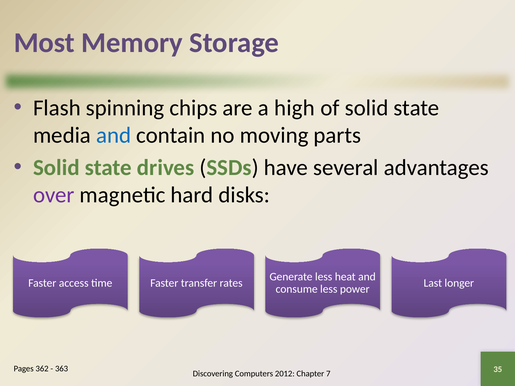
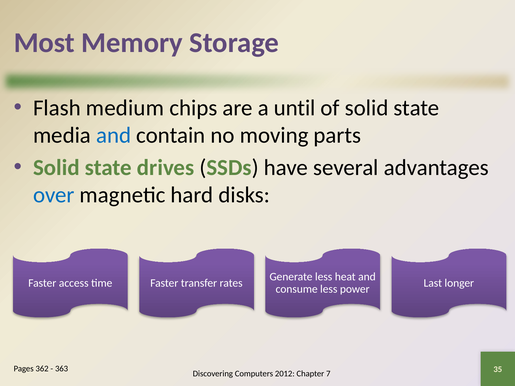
spinning: spinning -> medium (125, 108)
high: high -> until (295, 108)
over colour: purple -> blue (54, 195)
